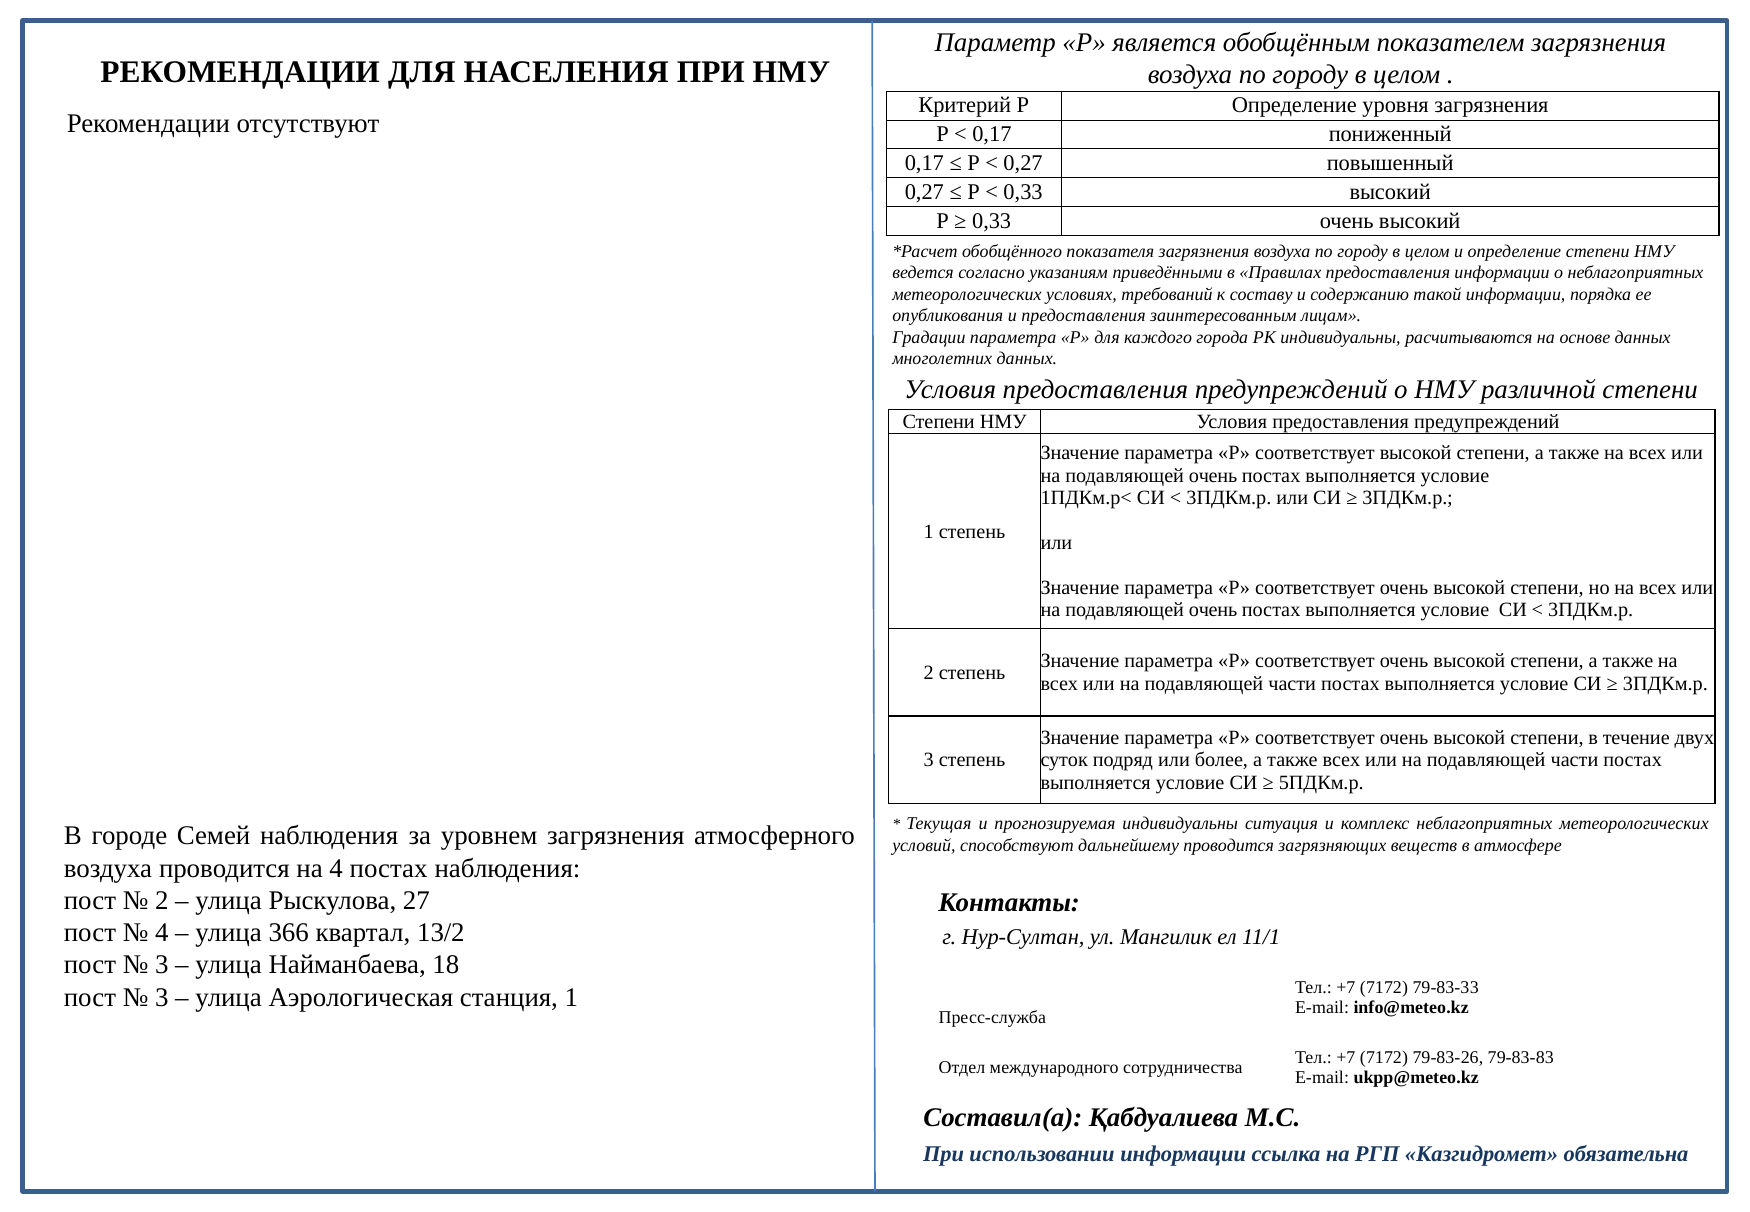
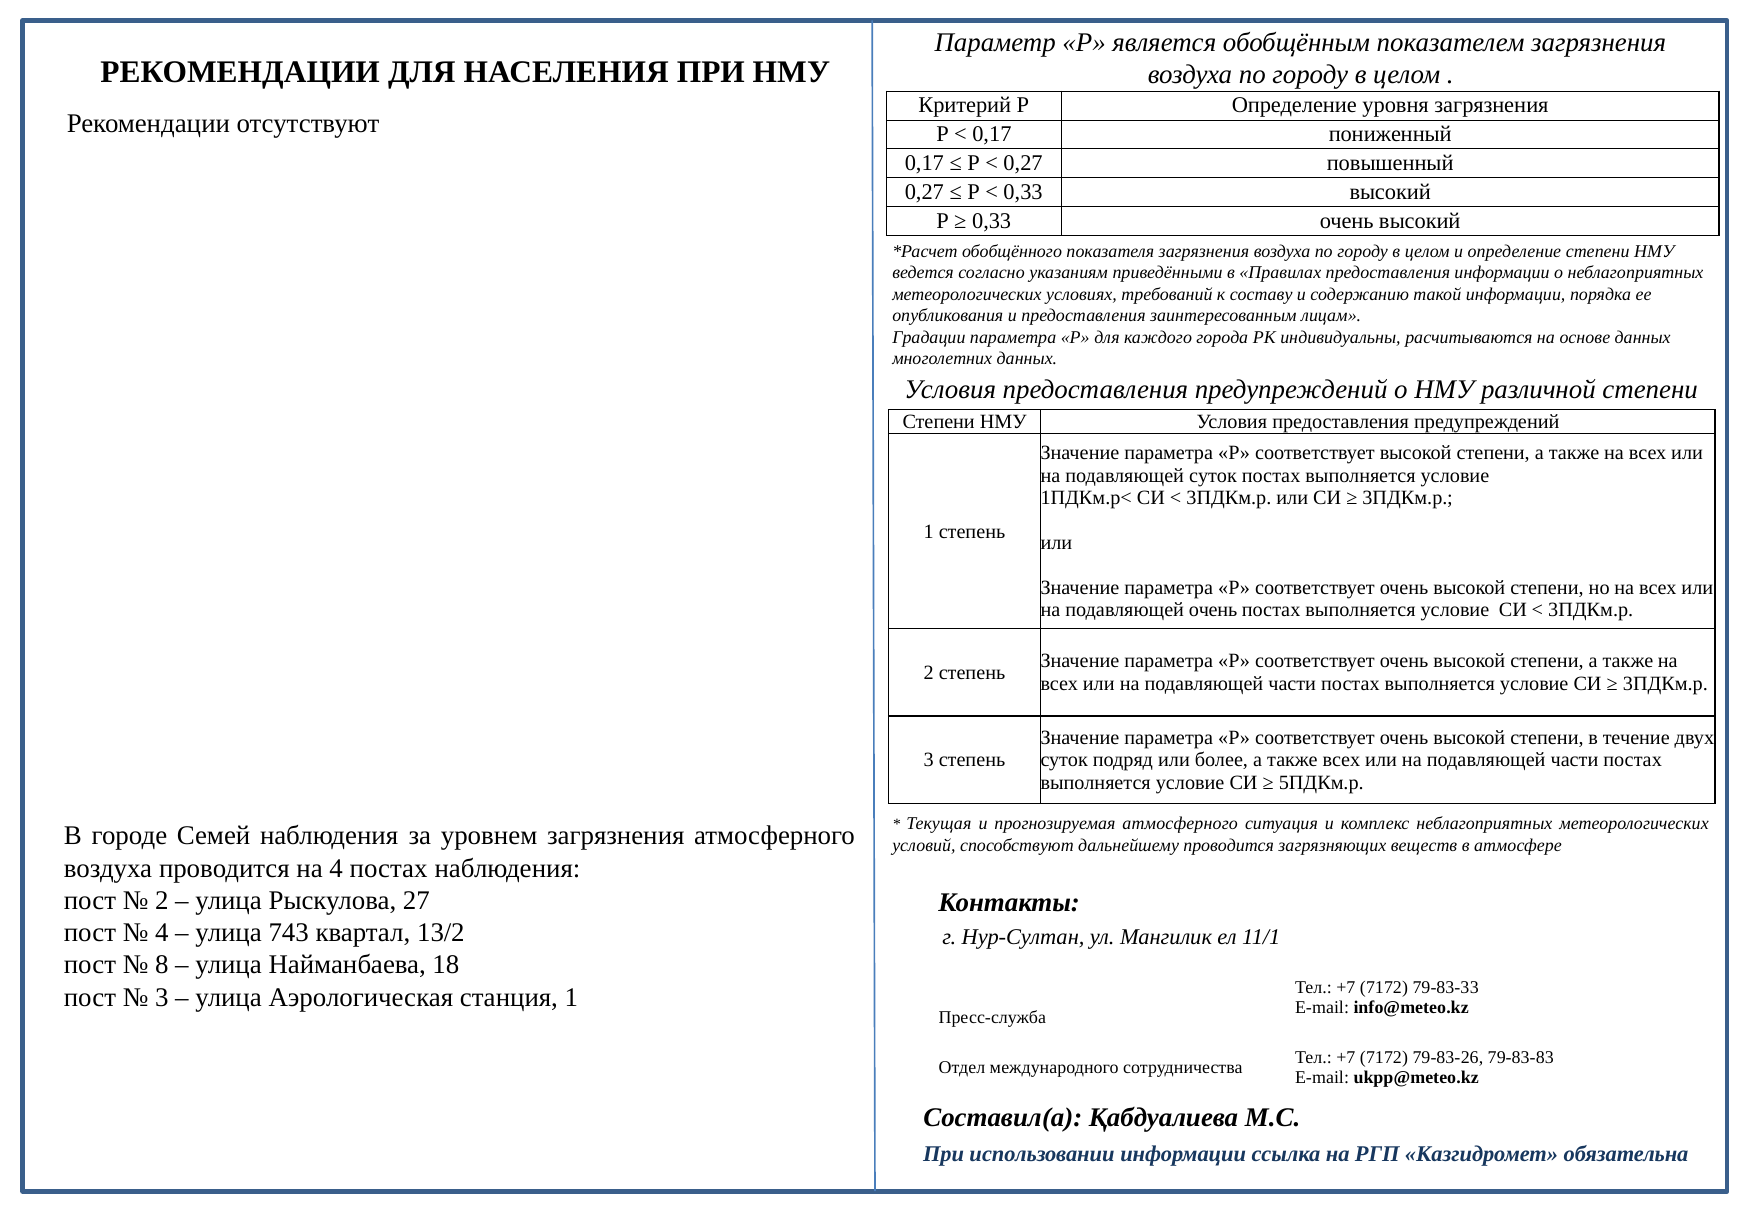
очень: очень -> суток (1213, 475)
прогнозируемая индивидуальны: индивидуальны -> атмосферного (1180, 823)
366: 366 -> 743 (289, 932)
3: 3 -> 8 (162, 965)
